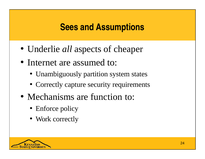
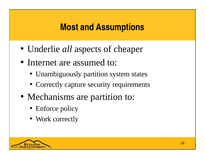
Sees: Sees -> Most (69, 27)
are function: function -> partition (106, 96)
